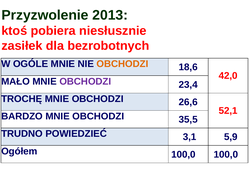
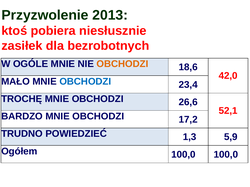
OBCHODZI colour: purple -> blue (85, 82)
35,5: 35,5 -> 17,2 (188, 120)
3,1: 3,1 -> 1,3 (190, 137)
